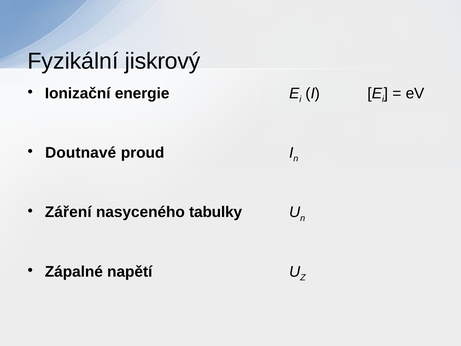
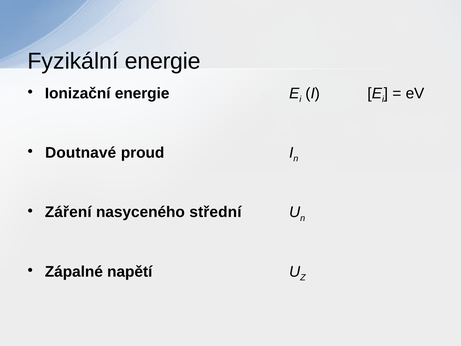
Fyzikální jiskrový: jiskrový -> energie (163, 61)
tabulky: tabulky -> střední (215, 212)
